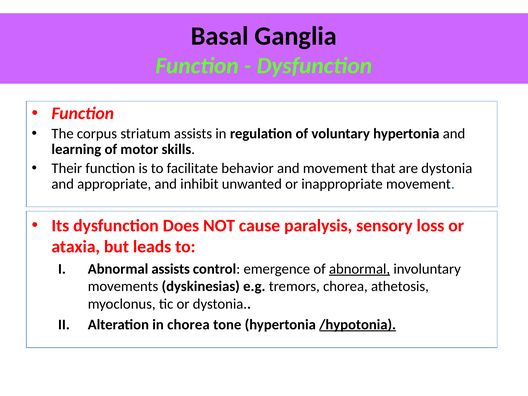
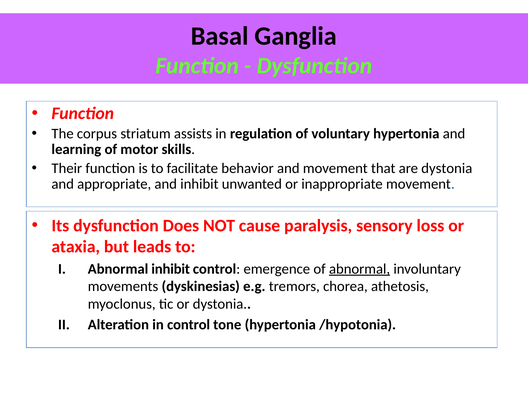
Abnormal assists: assists -> inhibit (171, 269)
in chorea: chorea -> control (189, 325)
/hypotonia underline: present -> none (358, 325)
